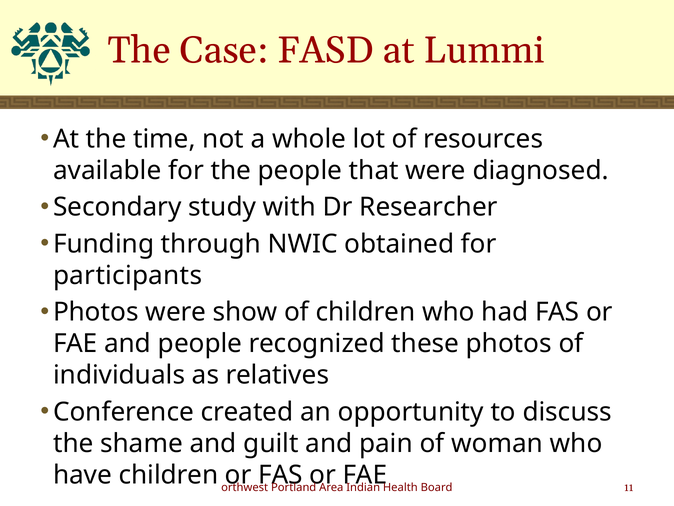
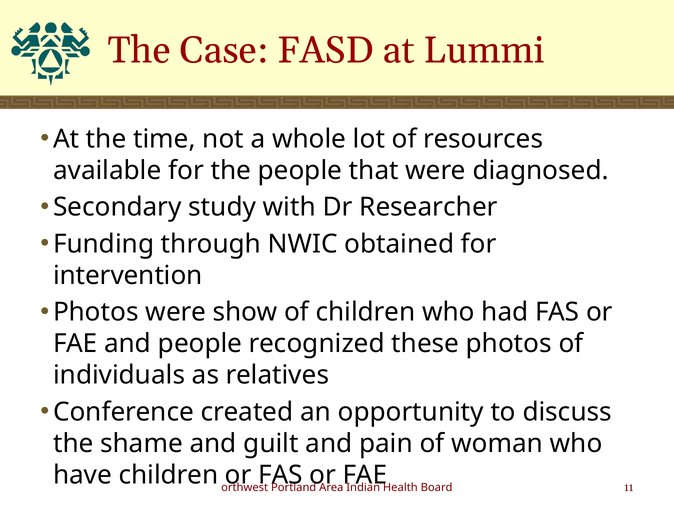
participants: participants -> intervention (128, 275)
